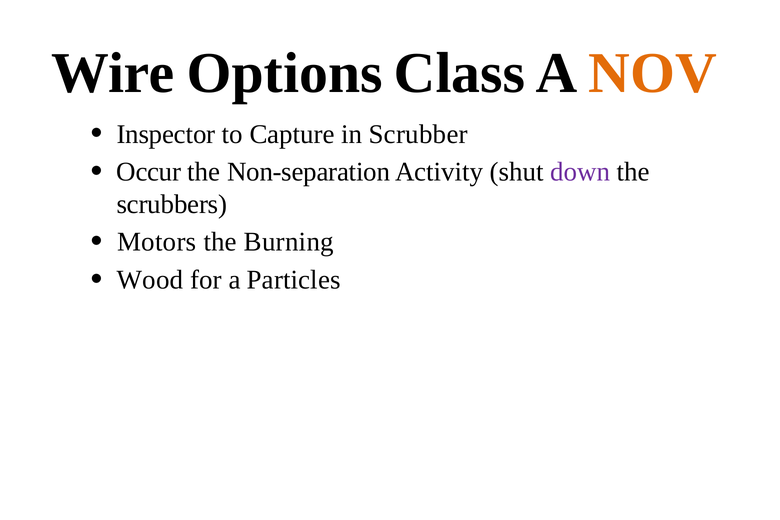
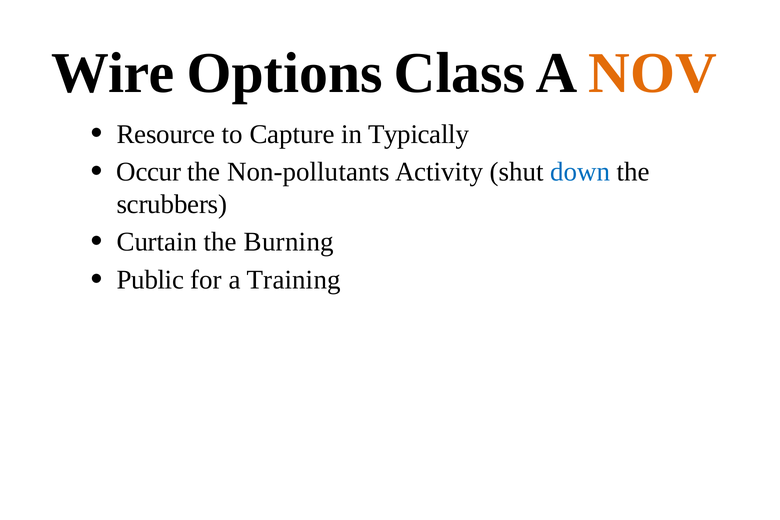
Inspector: Inspector -> Resource (166, 134)
Scrubber: Scrubber -> Typically (419, 134)
Non-separation: Non-separation -> Non-pollutants (308, 172)
down colour: purple -> blue (580, 172)
Motors: Motors -> Curtain (157, 242)
Wood: Wood -> Public (150, 280)
Particles: Particles -> Training (294, 280)
